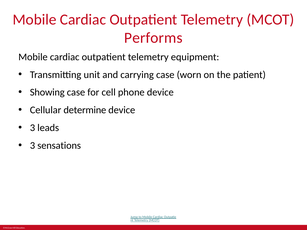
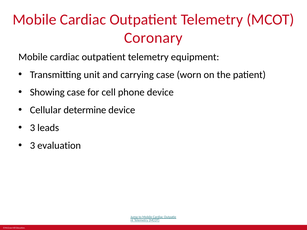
Performs: Performs -> Coronary (153, 38)
sensations: sensations -> evaluation (59, 146)
